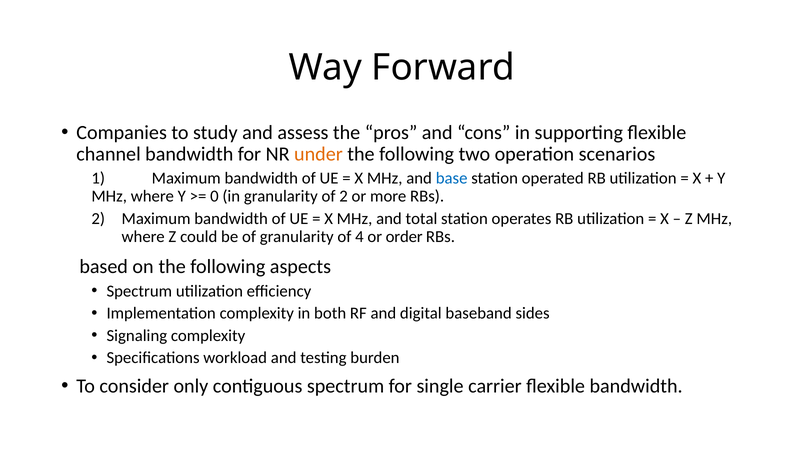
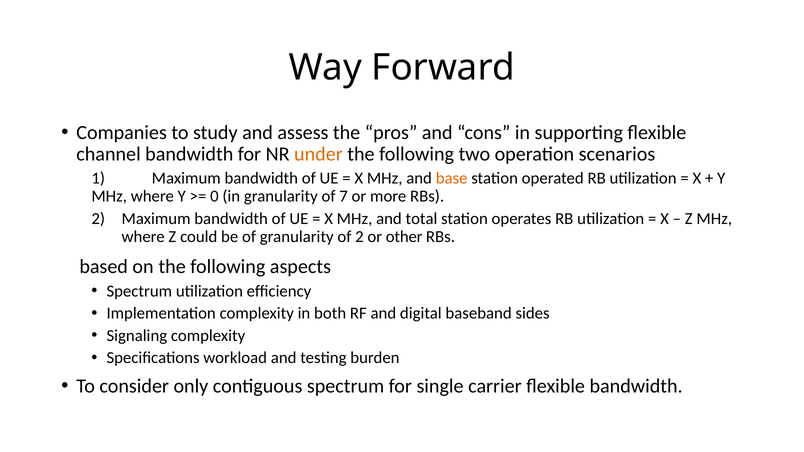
base colour: blue -> orange (452, 178)
of 2: 2 -> 7 (344, 197)
of 4: 4 -> 2 (359, 237)
order: order -> other (404, 237)
